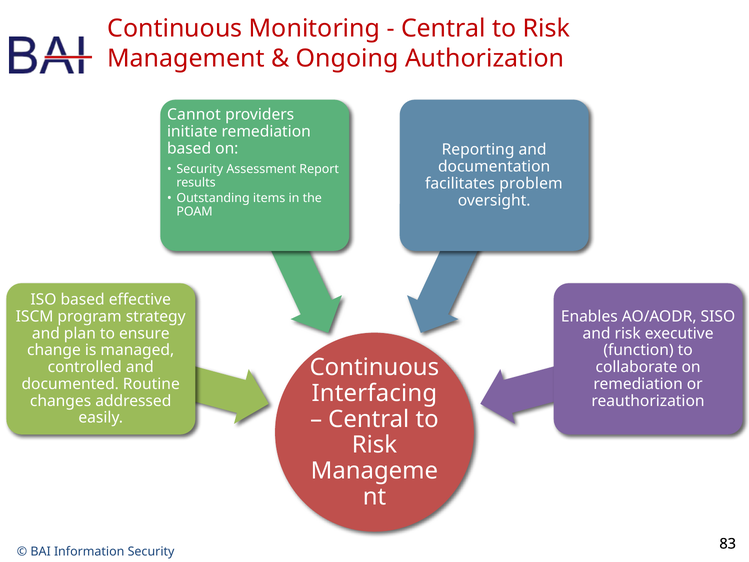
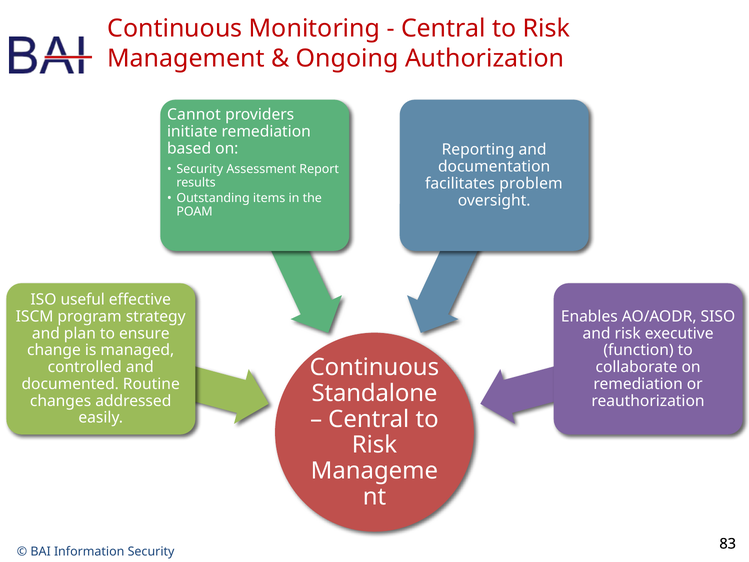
ISO based: based -> useful (83, 299)
Interfacing: Interfacing -> Standalone (374, 393)
